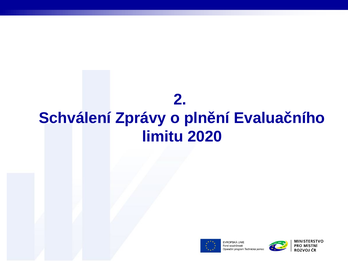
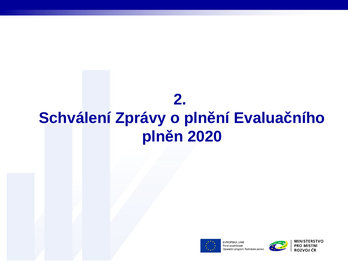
limitu: limitu -> plněn (163, 137)
